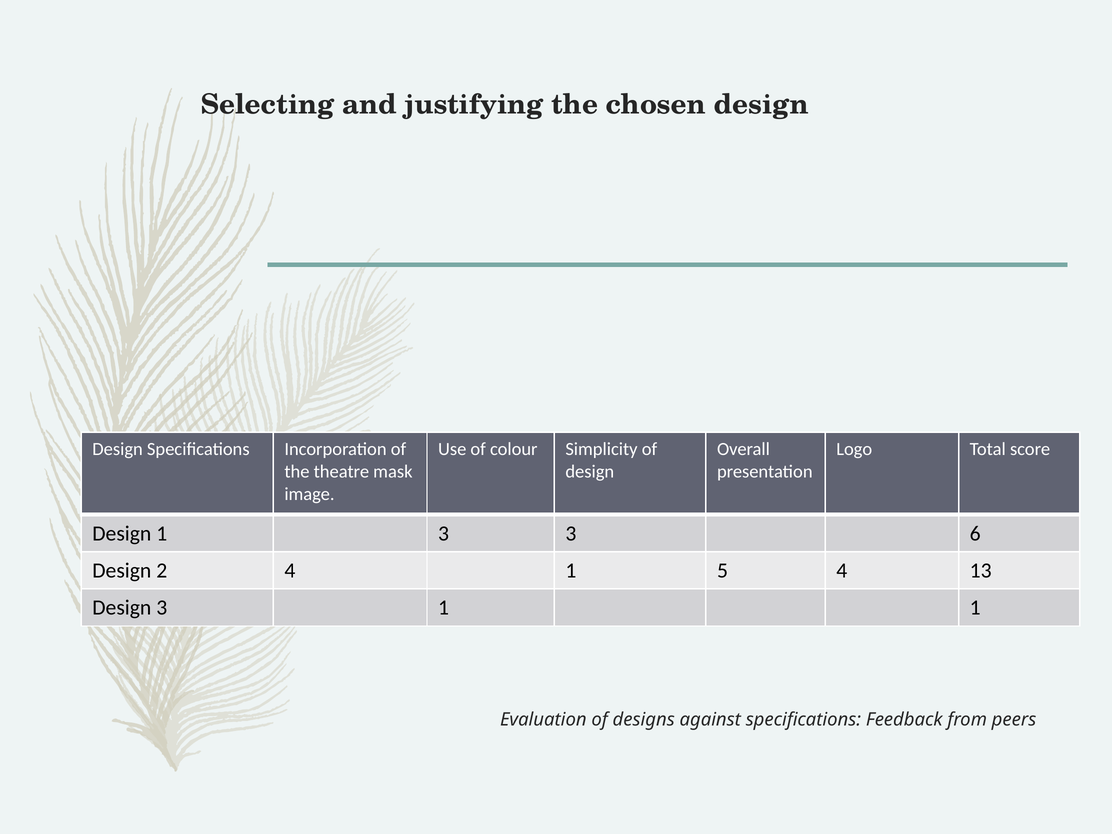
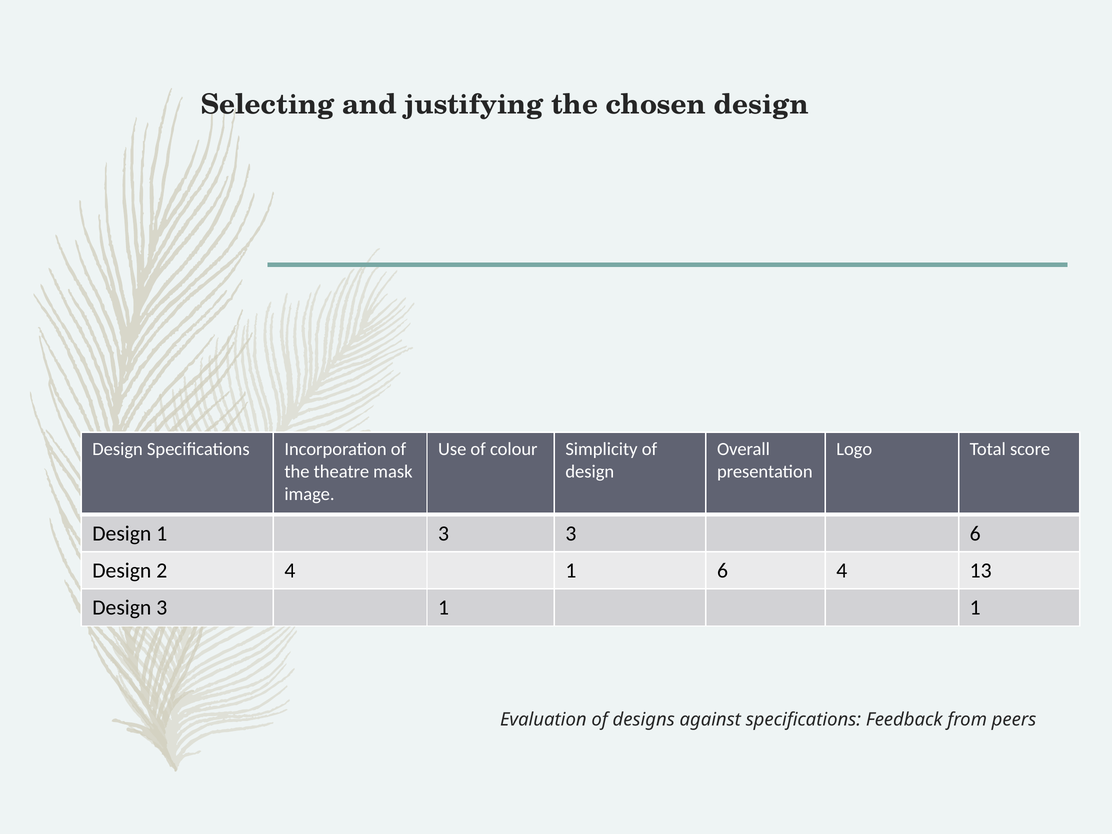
1 5: 5 -> 6 (722, 571)
